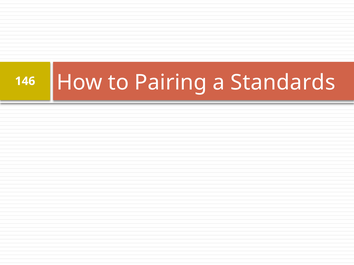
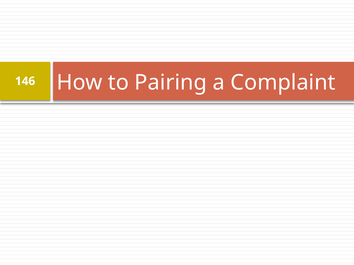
Standards: Standards -> Complaint (283, 83)
